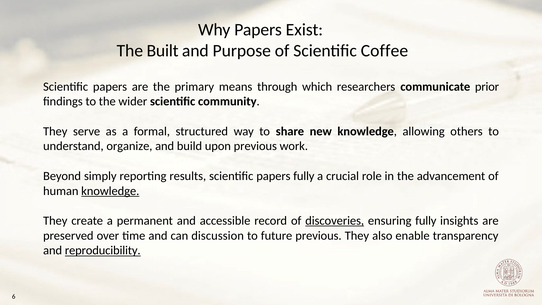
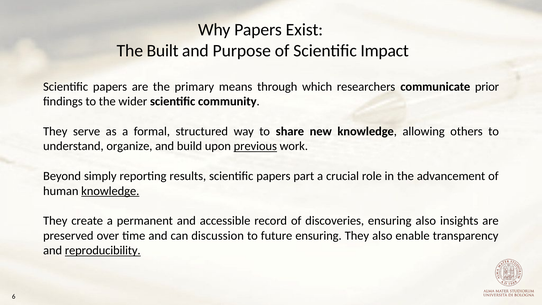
Coffee: Coffee -> Impact (385, 51)
previous underline: none -> present (255, 146)
papers fully: fully -> part (304, 176)
discoveries underline: present -> none (335, 221)
ensuring fully: fully -> also (426, 221)
future previous: previous -> ensuring (318, 236)
